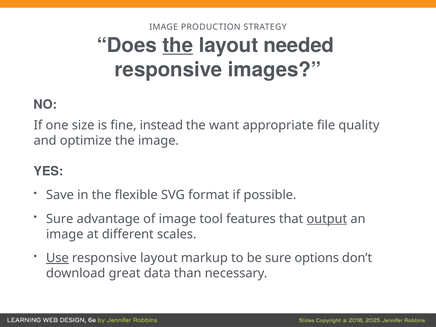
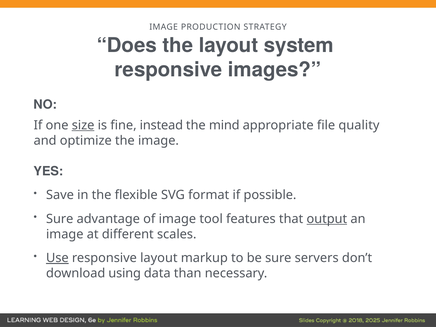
the underline: present -> none (178, 45)
needed: needed -> system (299, 45)
size underline: none -> present (83, 125)
want: want -> mind (224, 125)
options: options -> servers (317, 258)
great: great -> using (125, 273)
